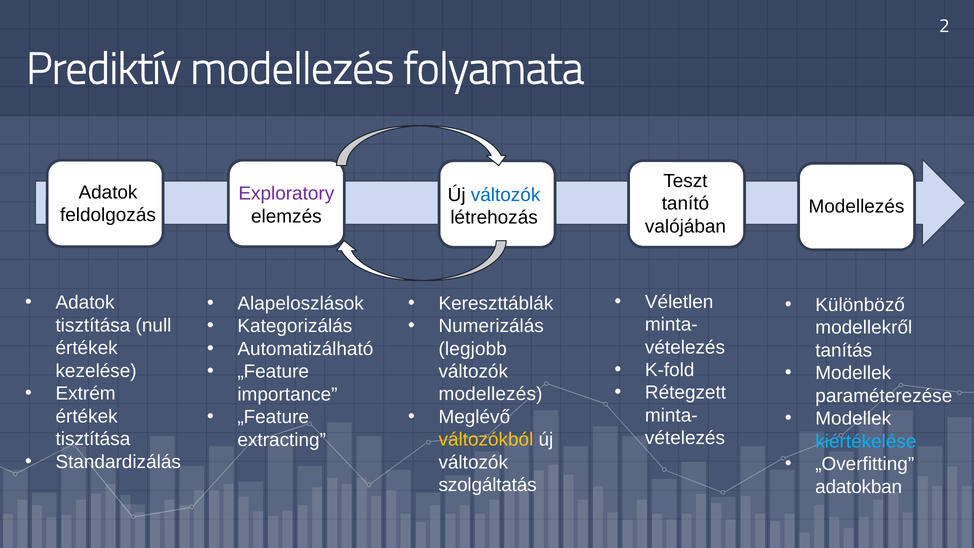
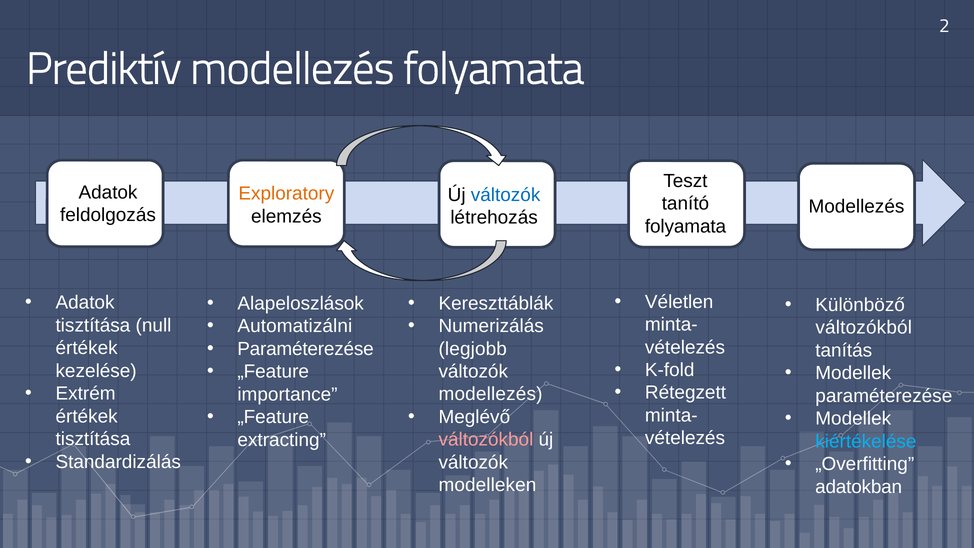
Exploratory colour: purple -> orange (286, 194)
valójában: valójában -> folyamata (686, 226)
Kategorizálás: Kategorizálás -> Automatizálni (295, 326)
modellekről: modellekről -> változókból (864, 328)
Automatizálható: Automatizálható -> Paraméterezése (305, 349)
változókból colour: yellow -> pink (486, 440)
szolgáltatás: szolgáltatás -> modelleken (487, 485)
